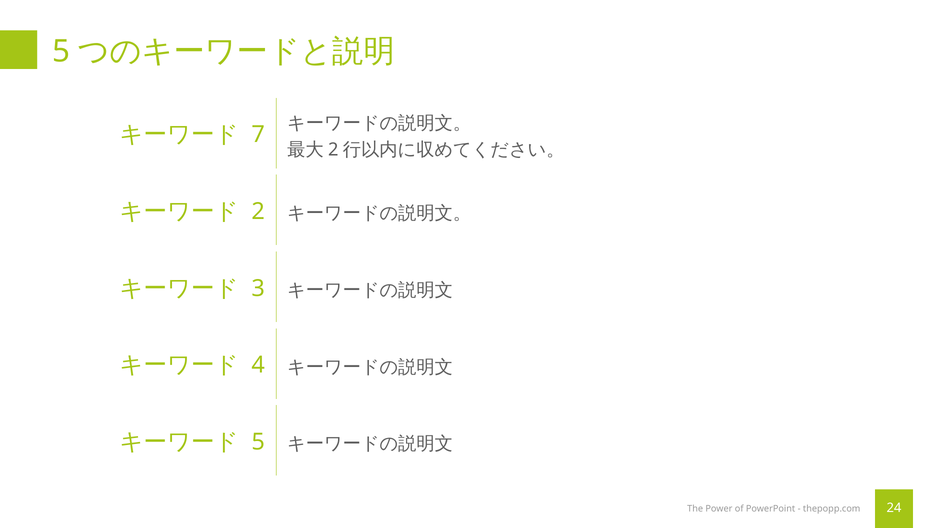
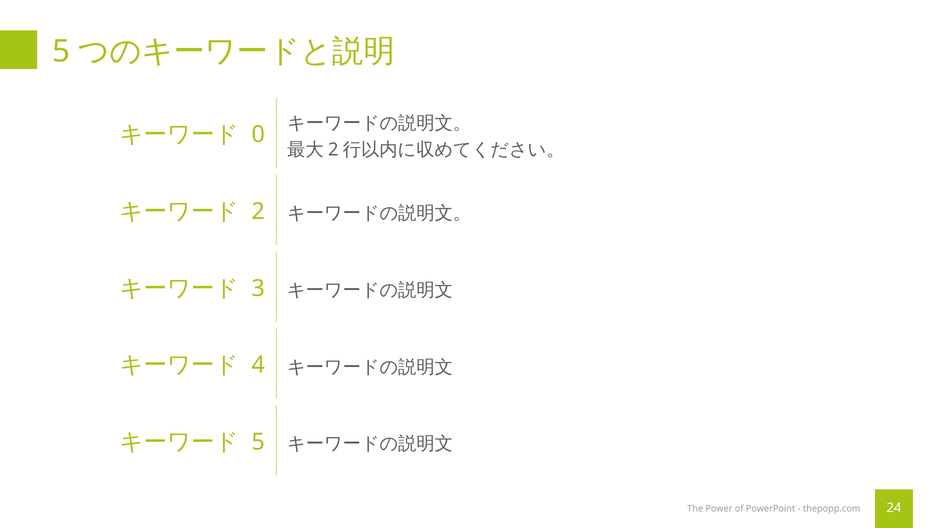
7: 7 -> 0 (258, 135)
